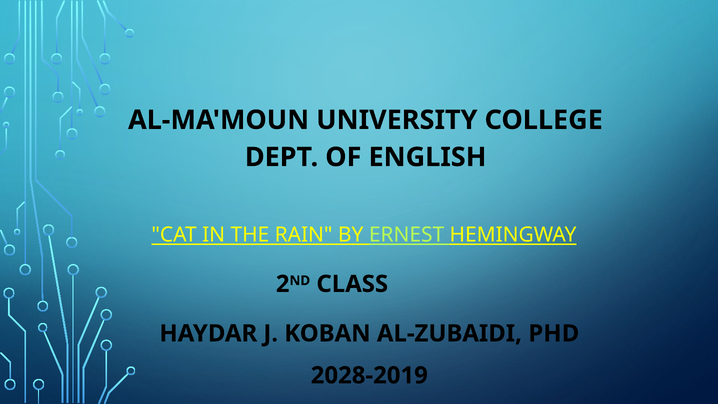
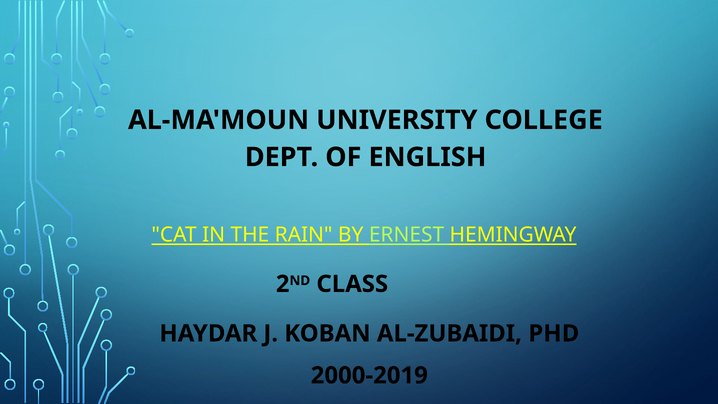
2028-2019: 2028-2019 -> 2000-2019 (369, 375)
